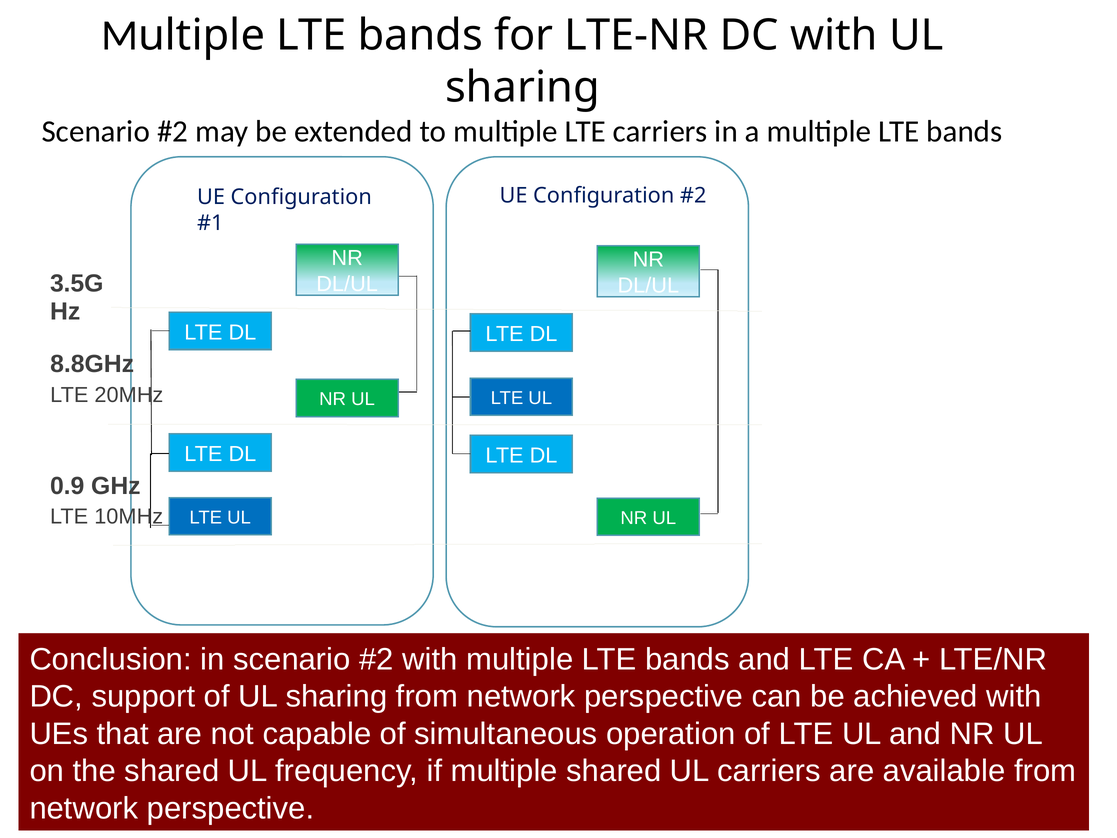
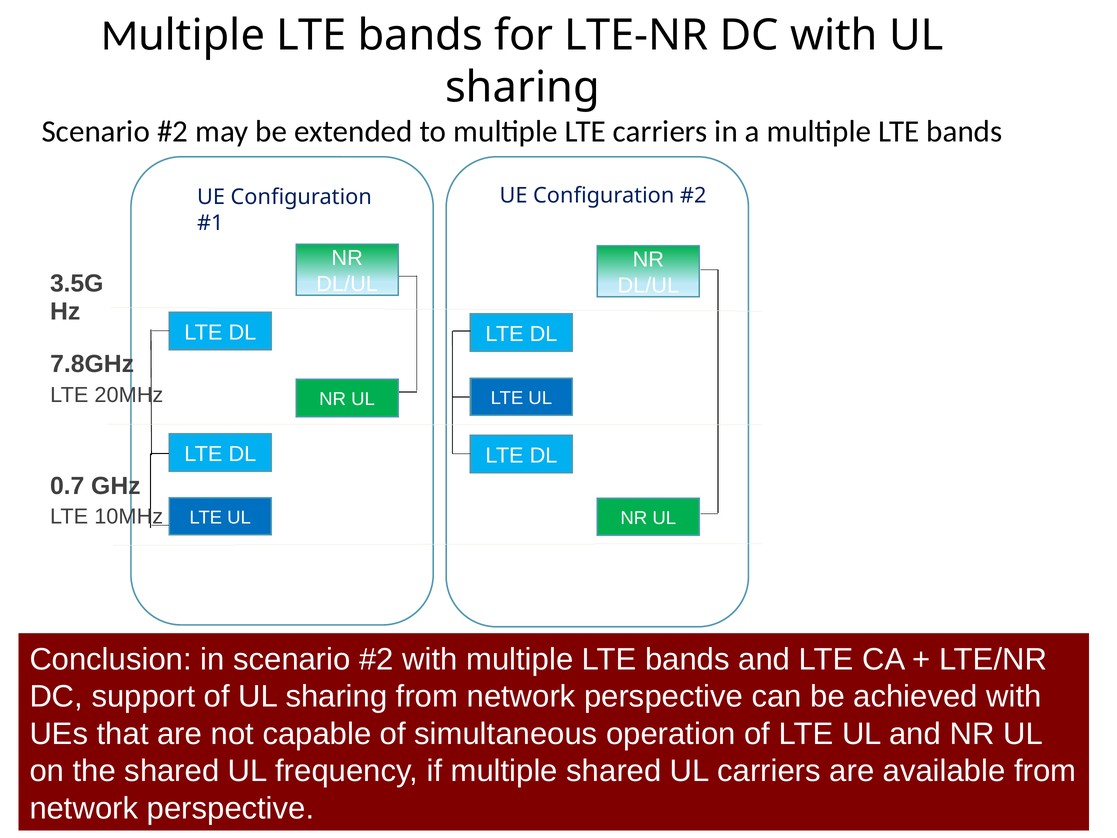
8.8GHz: 8.8GHz -> 7.8GHz (92, 364)
0.9: 0.9 -> 0.7 (67, 486)
